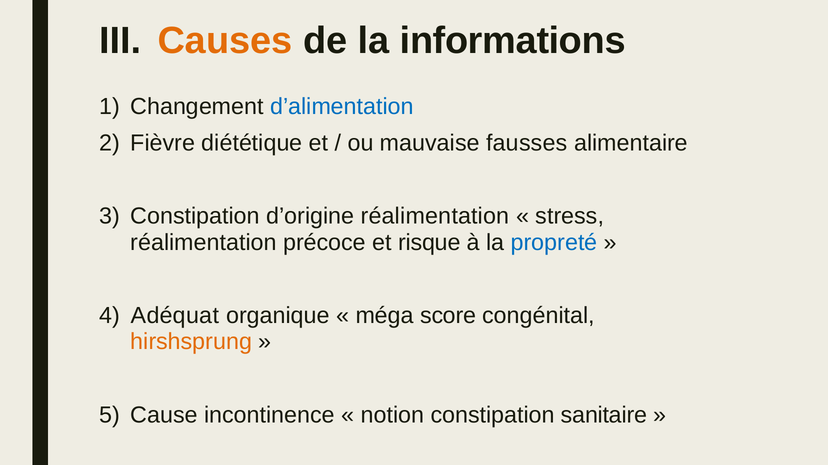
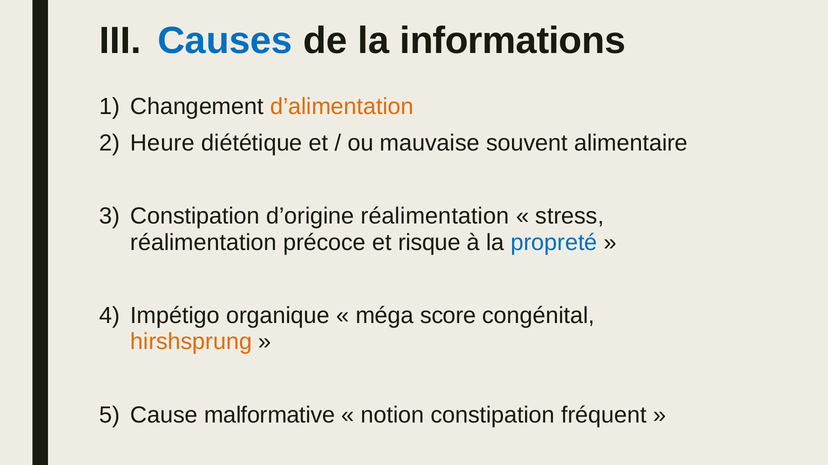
Causes colour: orange -> blue (225, 41)
d’alimentation colour: blue -> orange (342, 107)
Fièvre: Fièvre -> Heure (163, 143)
fausses: fausses -> souvent (527, 143)
Adéquat: Adéquat -> Impétigo (175, 316)
incontinence: incontinence -> malformative (270, 416)
sanitaire: sanitaire -> fréquent (604, 416)
